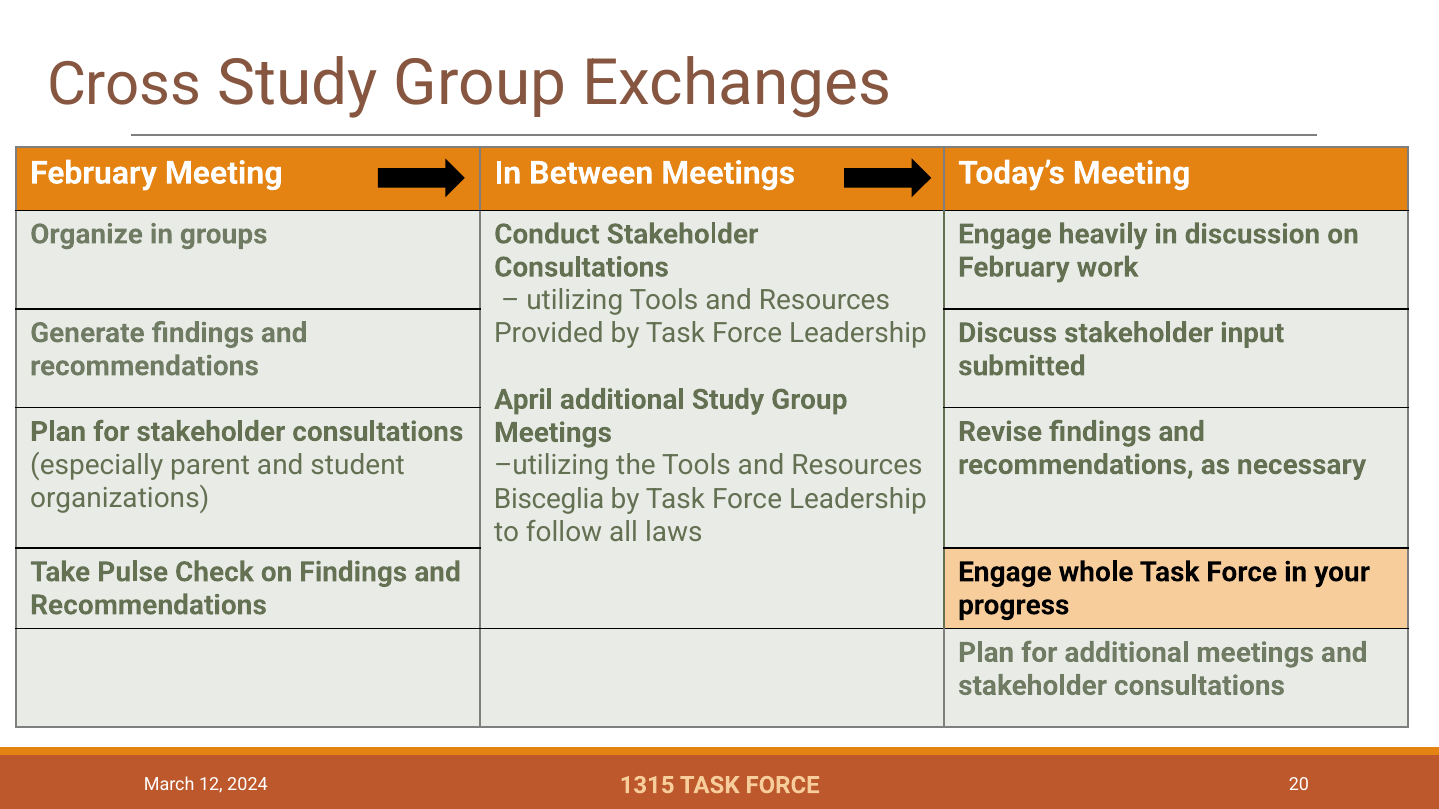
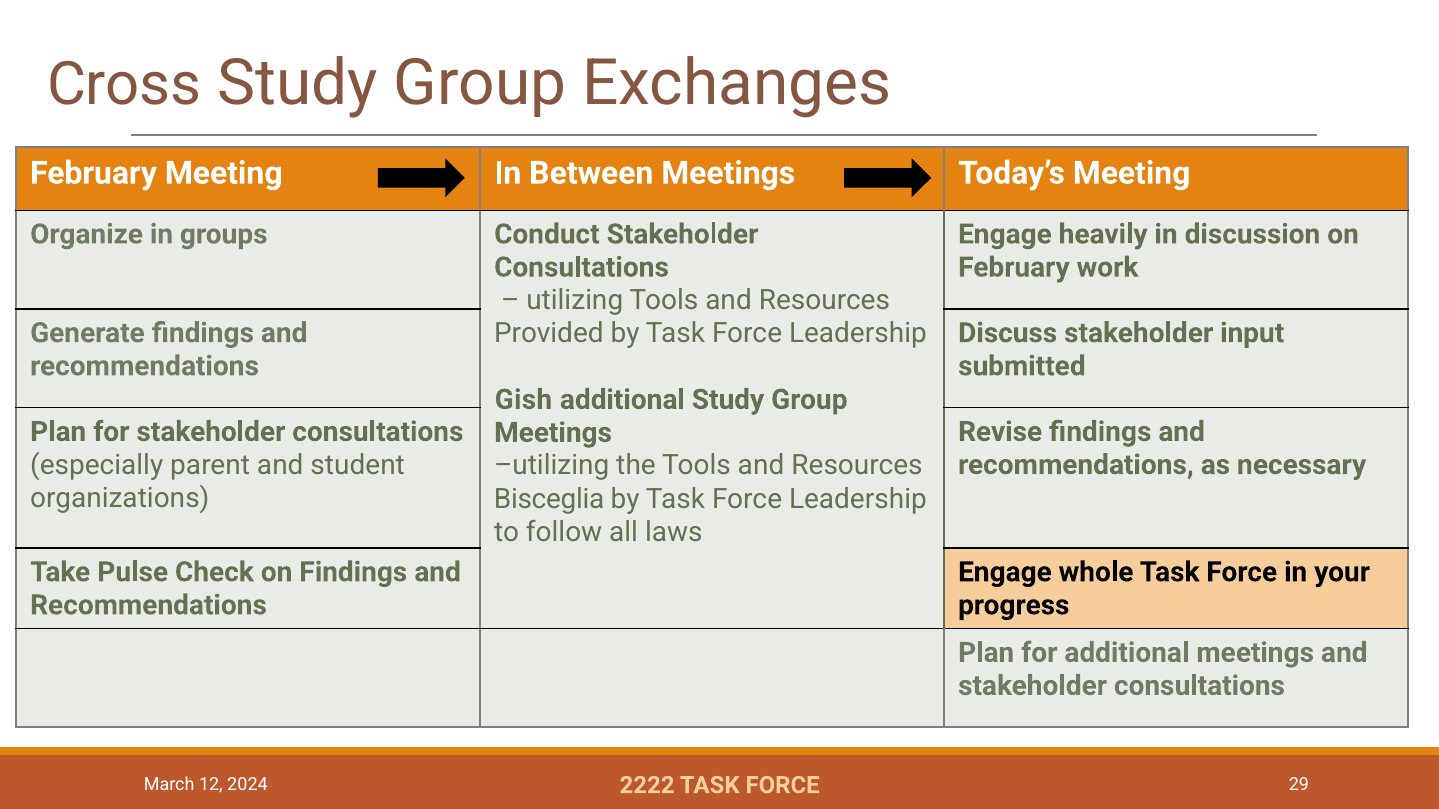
April: April -> Gish (523, 400)
1315: 1315 -> 2222 (647, 786)
20: 20 -> 29 (1299, 785)
